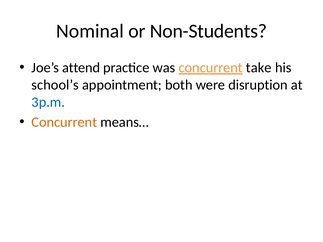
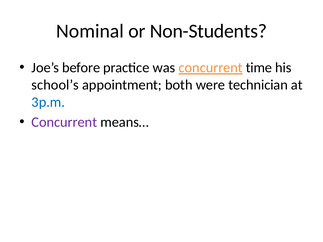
attend: attend -> before (81, 68)
take: take -> time (259, 68)
disruption: disruption -> technician (258, 85)
Concurrent colour: orange -> purple (64, 122)
